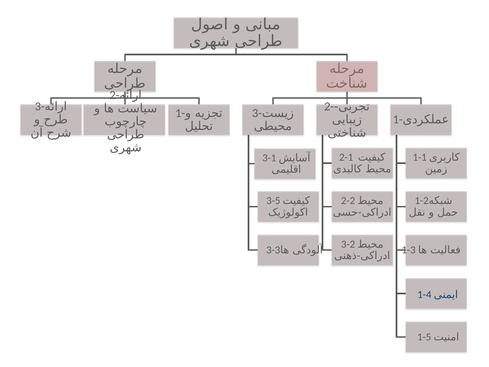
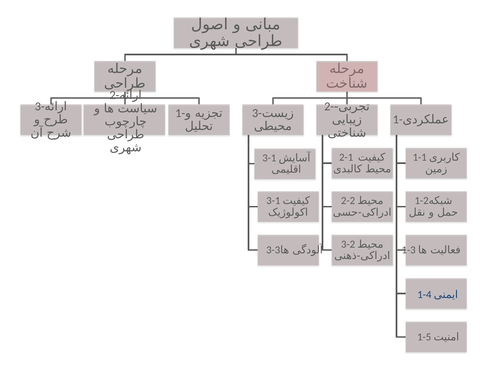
3-5: 3-5 -> 3-1 (273, 201)
